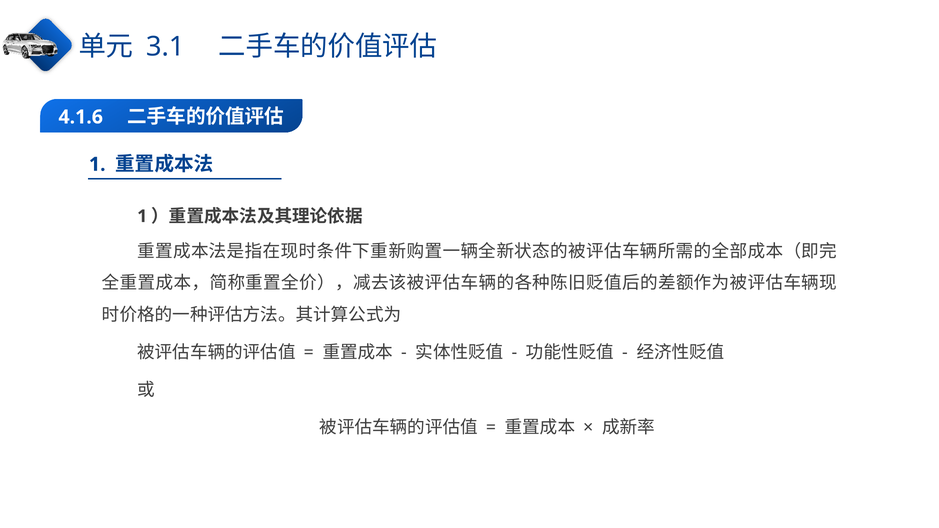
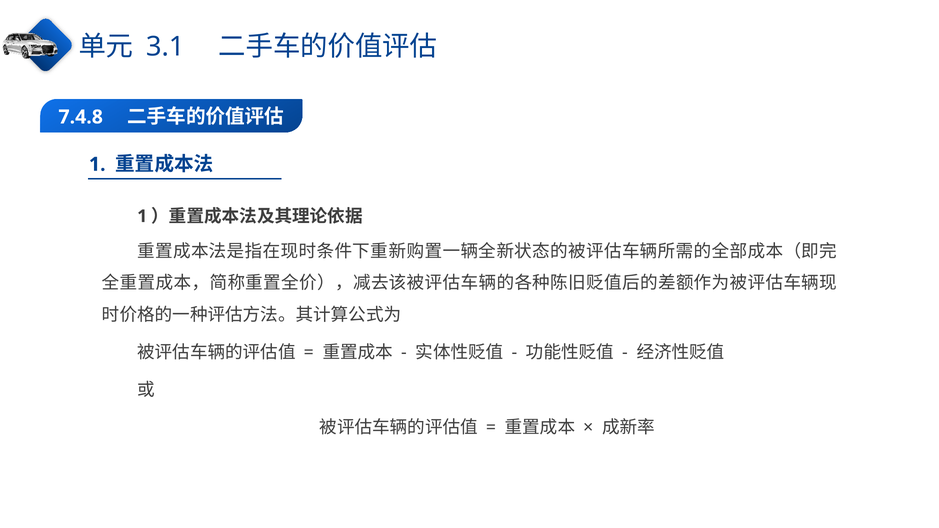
4.1.6: 4.1.6 -> 7.4.8 (81, 117)
